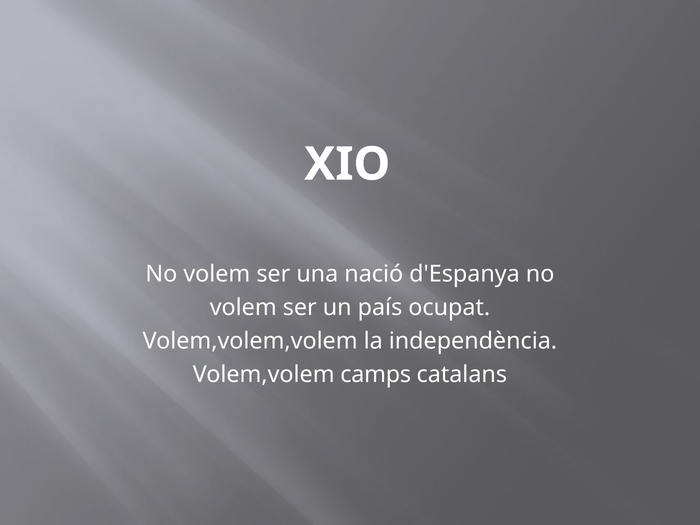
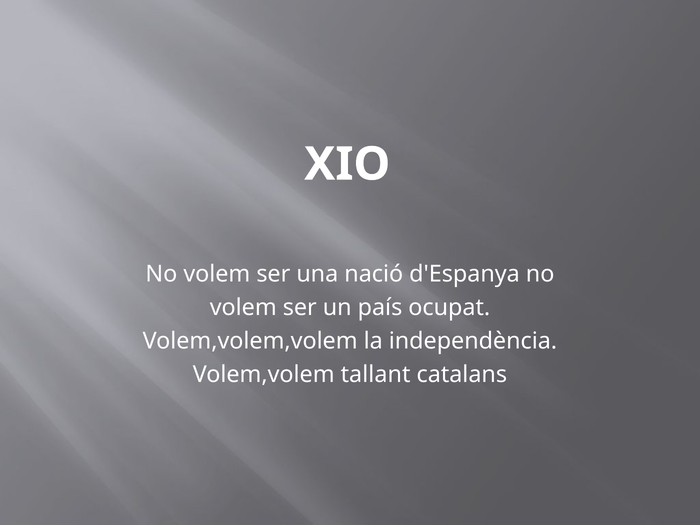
camps: camps -> tallant (376, 375)
